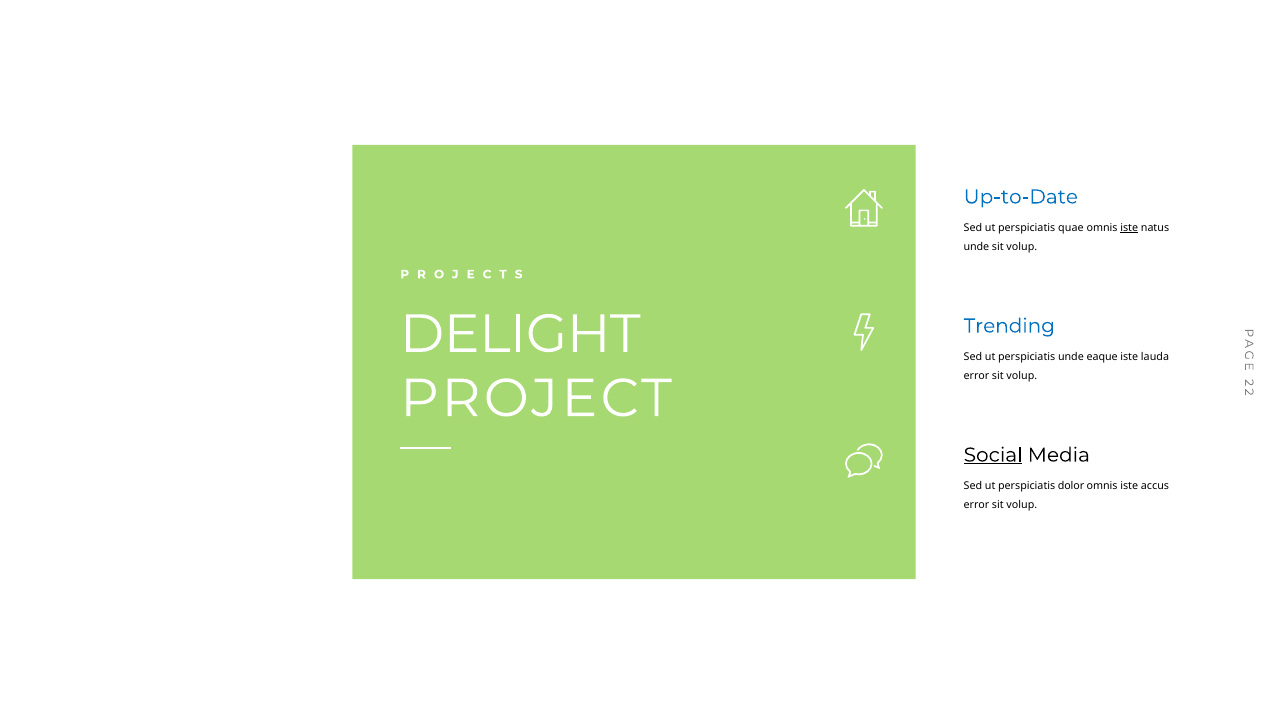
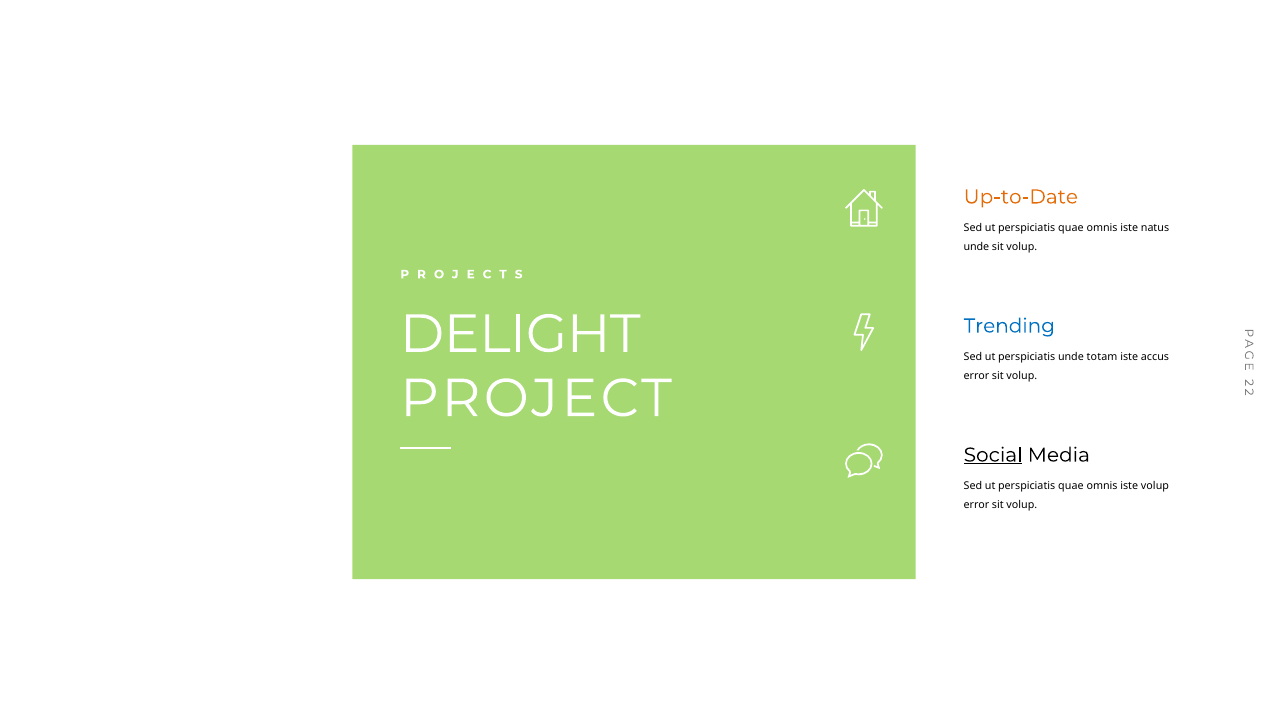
Up-to-Date colour: blue -> orange (1021, 197)
iste underline: present -> none (1129, 228)
eaque: eaque -> totam (1102, 357)
lauda: lauda -> accus (1155, 357)
dolor: dolor -> quae (1071, 486)
iste accus: accus -> volup (1155, 486)
